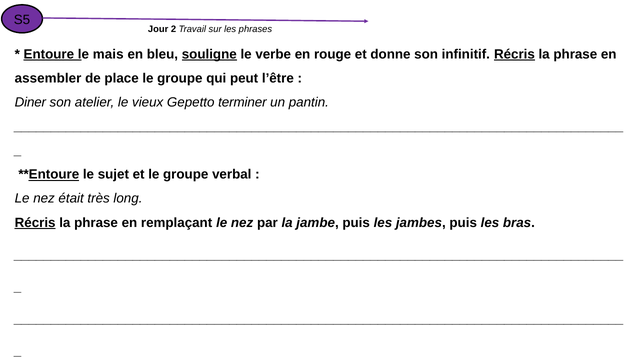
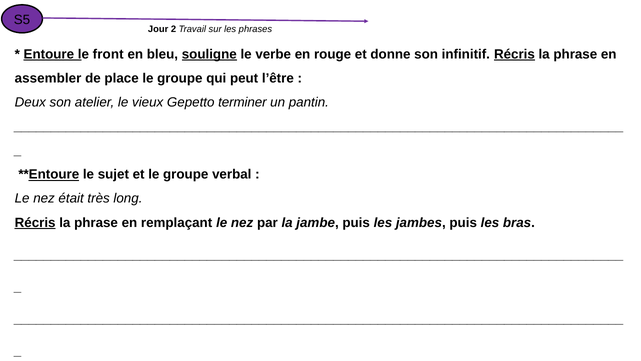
mais: mais -> front (108, 54)
Diner: Diner -> Deux (30, 102)
